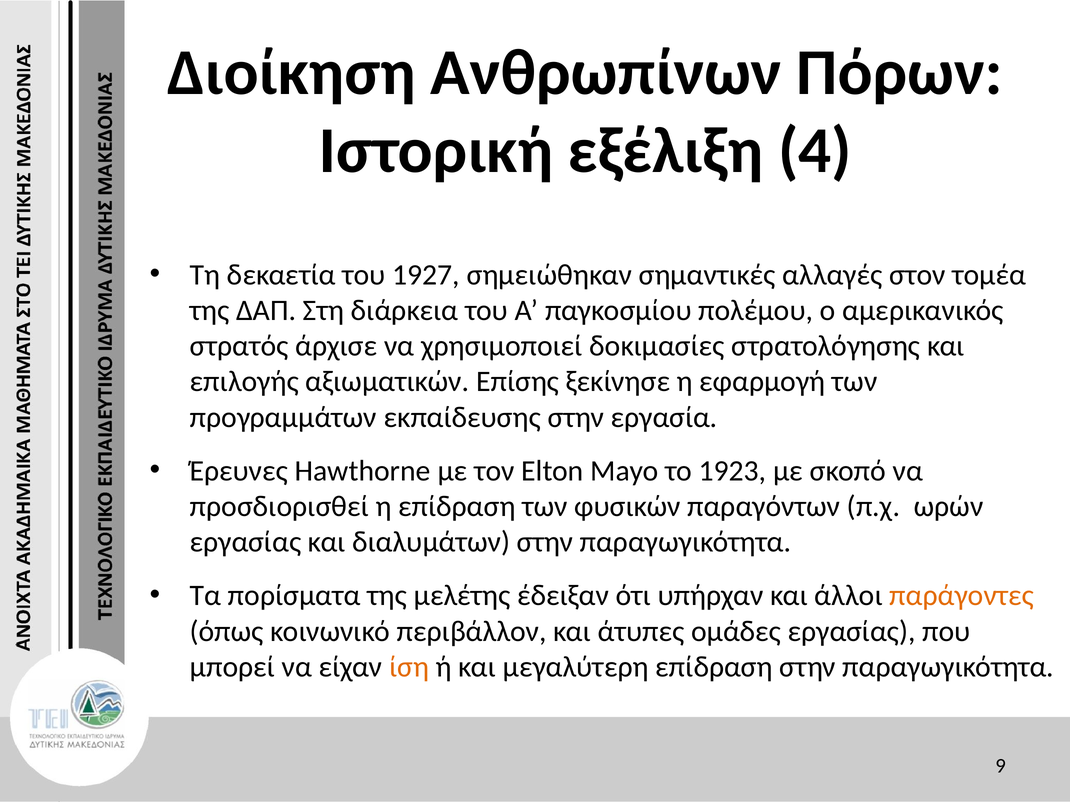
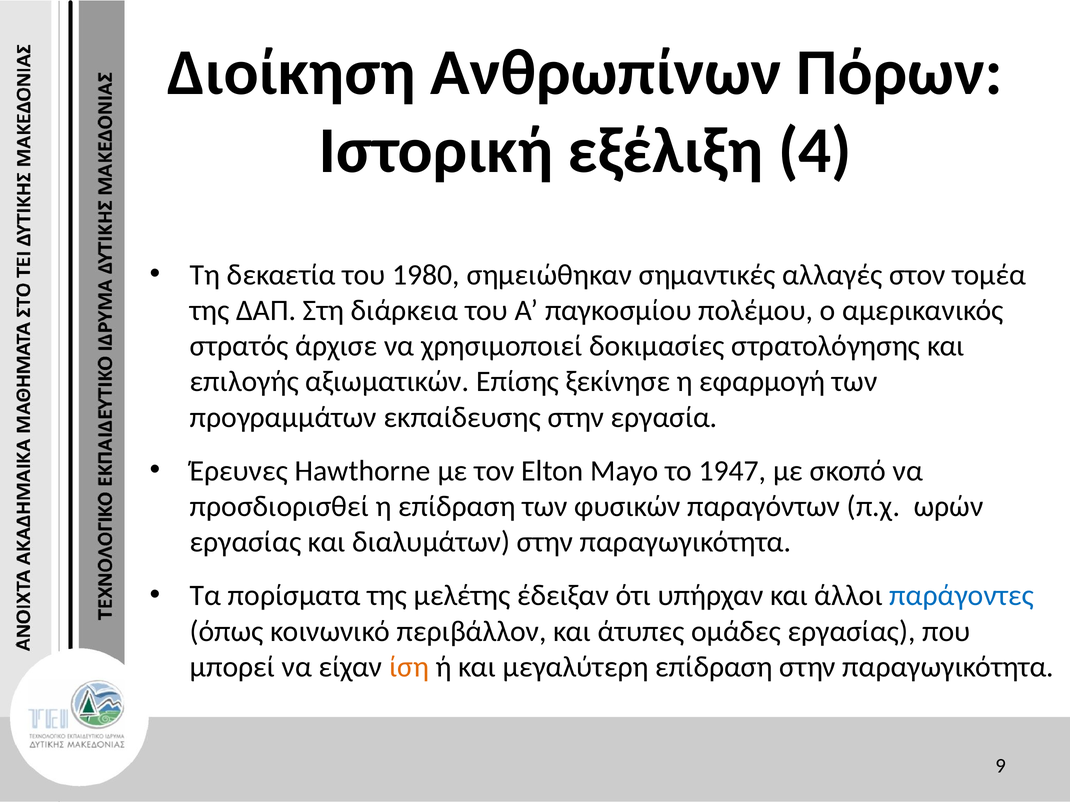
1927: 1927 -> 1980 (426, 275)
1923: 1923 -> 1947 (733, 471)
παράγοντες colour: orange -> blue (962, 596)
